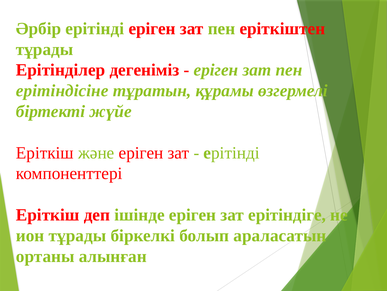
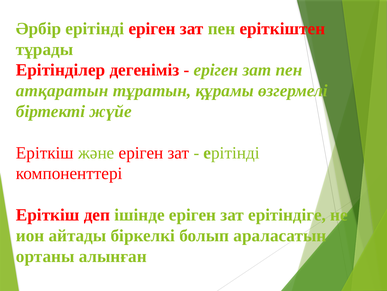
ерітіндісіне: ерітіндісіне -> атқаратын (62, 91)
ион тұрады: тұрады -> айтады (77, 235)
